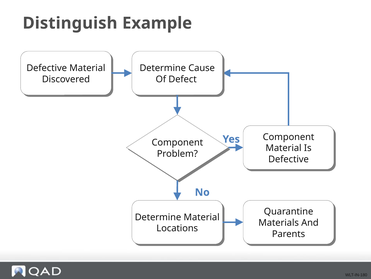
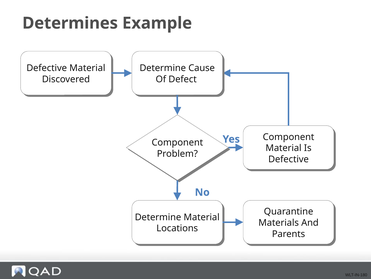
Distinguish: Distinguish -> Determines (70, 23)
